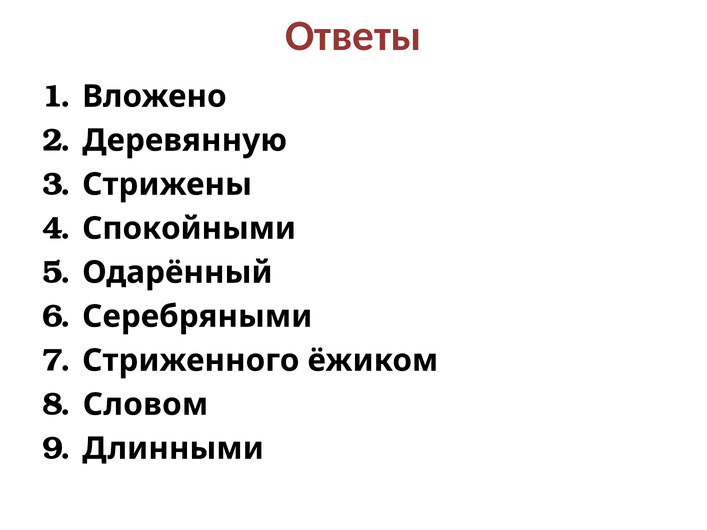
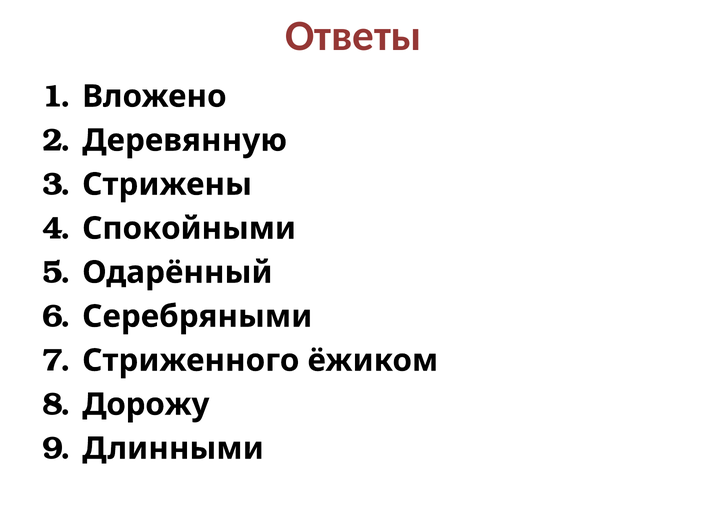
Словом: Словом -> Дорожу (146, 405)
